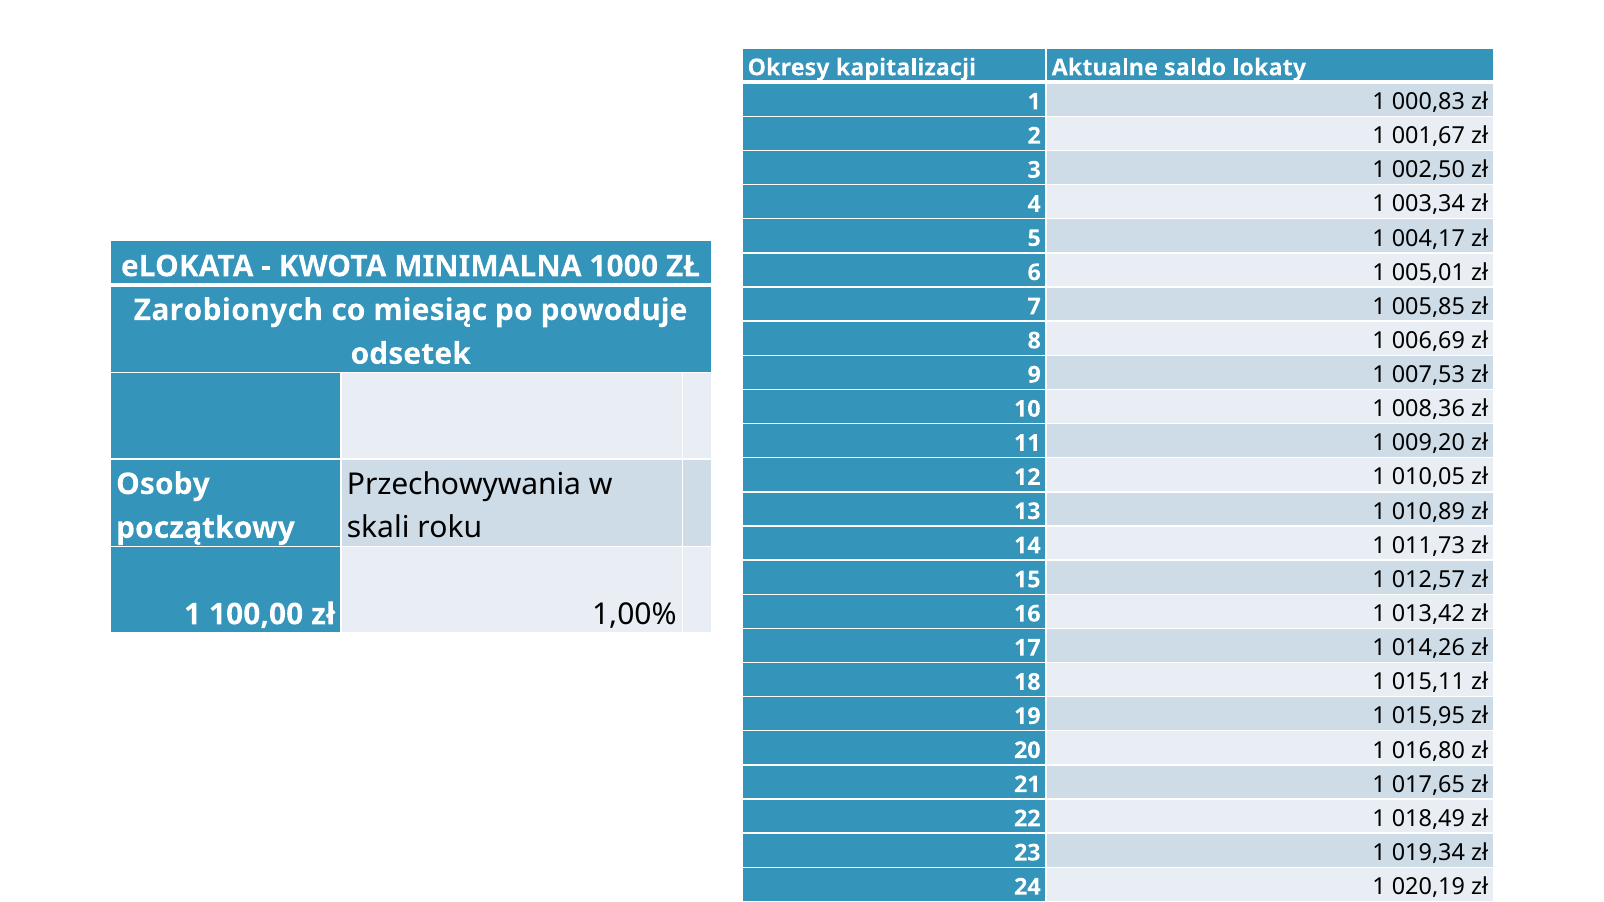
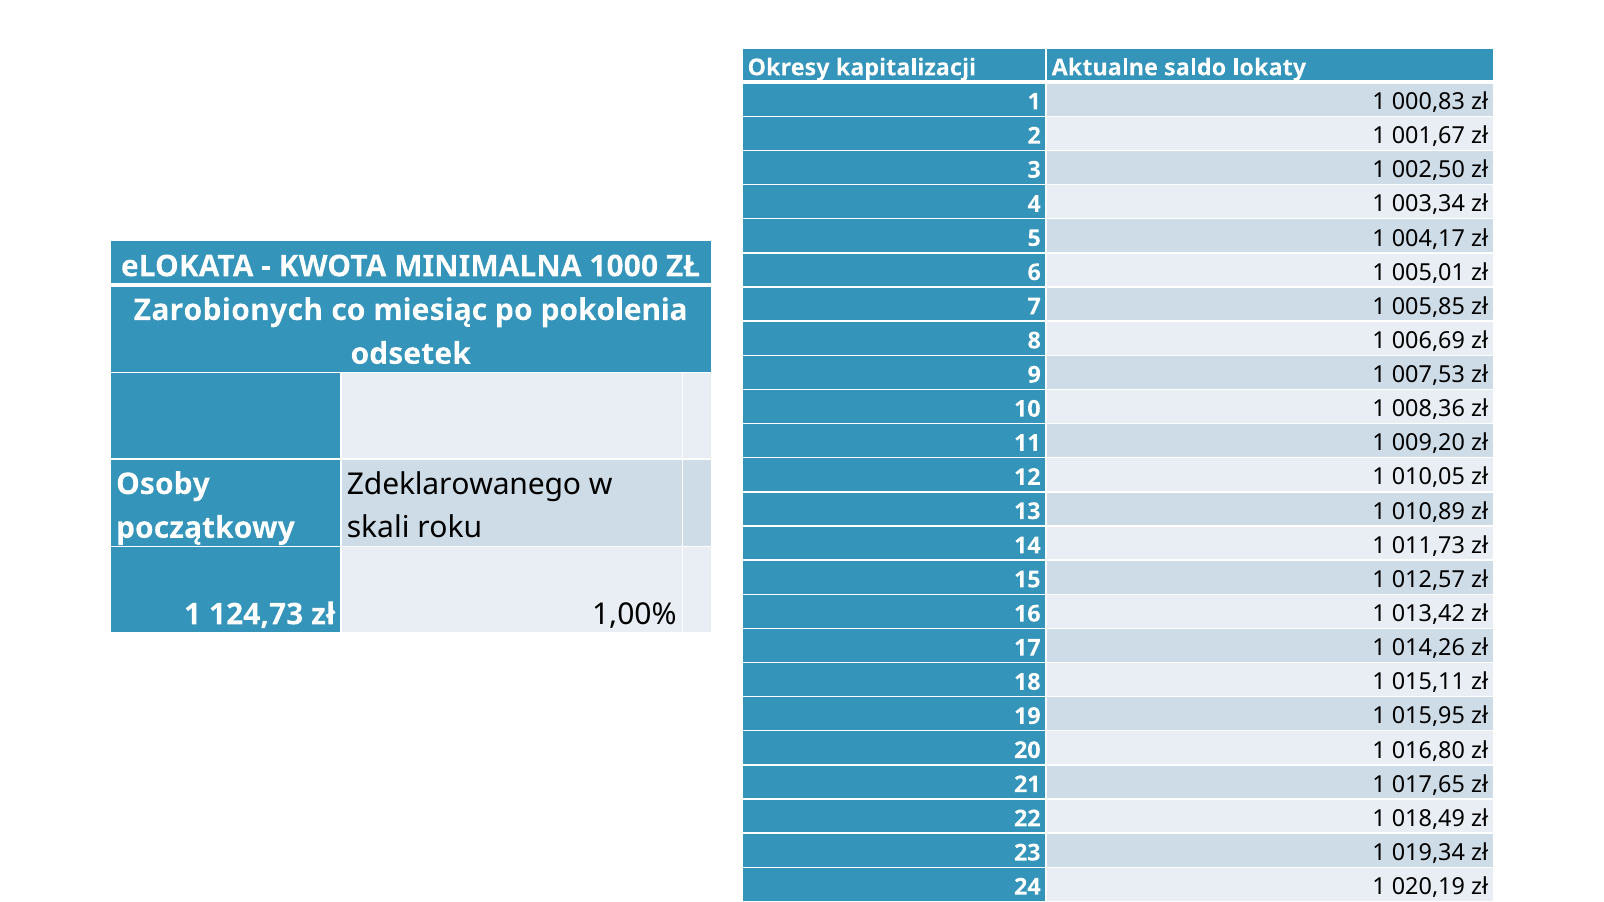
powoduje: powoduje -> pokolenia (614, 310)
Przechowywania: Przechowywania -> Zdeklarowanego (464, 484)
100,00: 100,00 -> 124,73 (256, 615)
